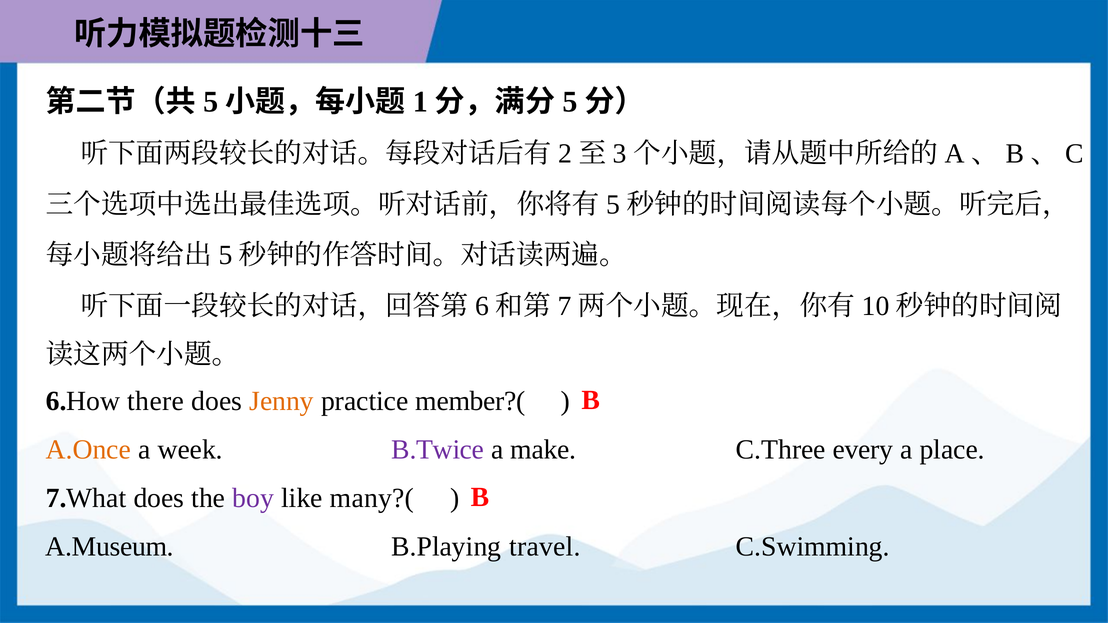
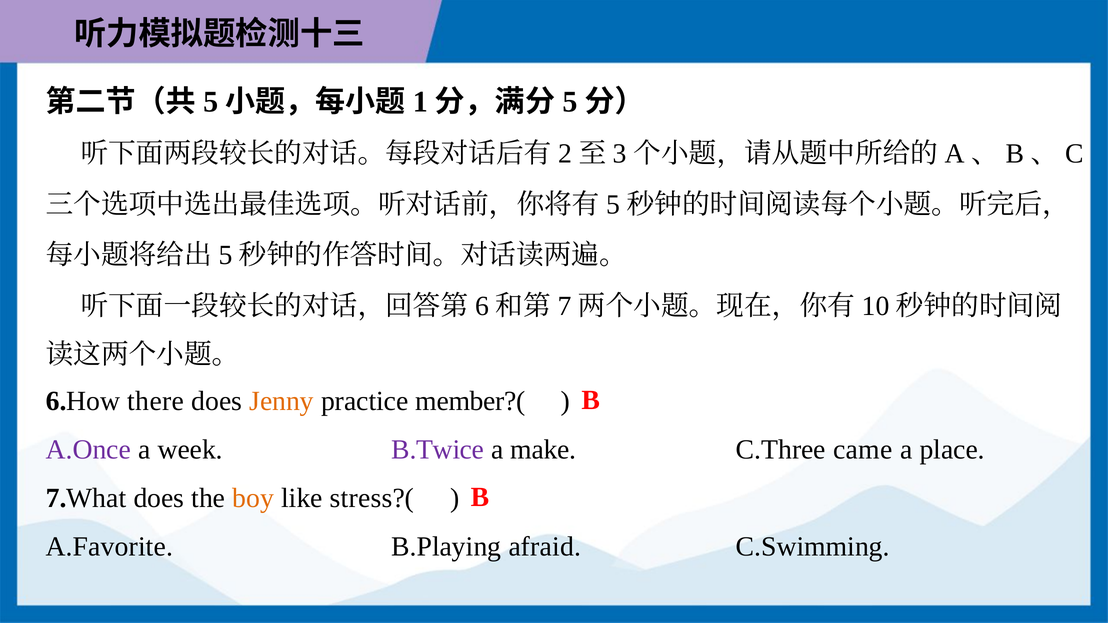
A.Once colour: orange -> purple (88, 450)
every: every -> came (863, 450)
boy colour: purple -> orange (253, 498)
many?(: many?( -> stress?( (372, 498)
A.Museum: A.Museum -> A.Favorite (109, 547)
travel: travel -> afraid (545, 547)
